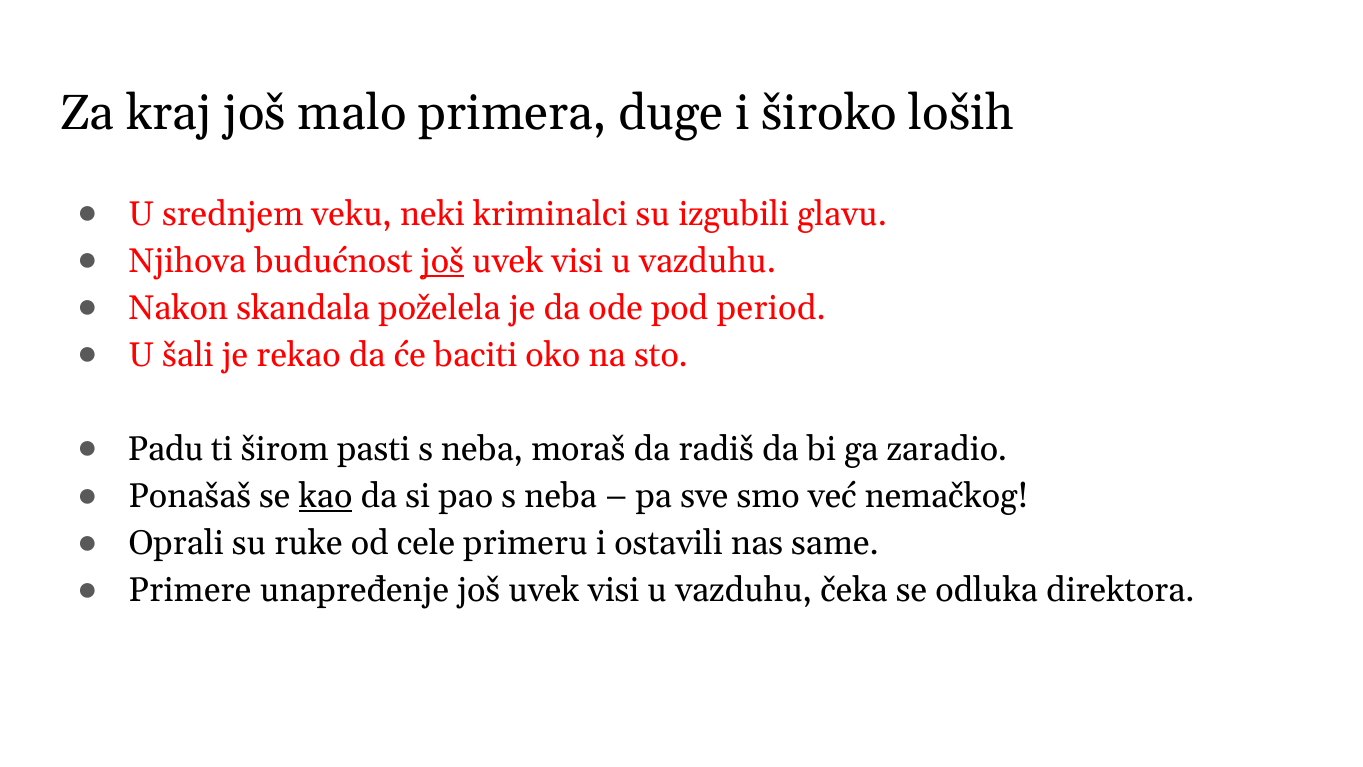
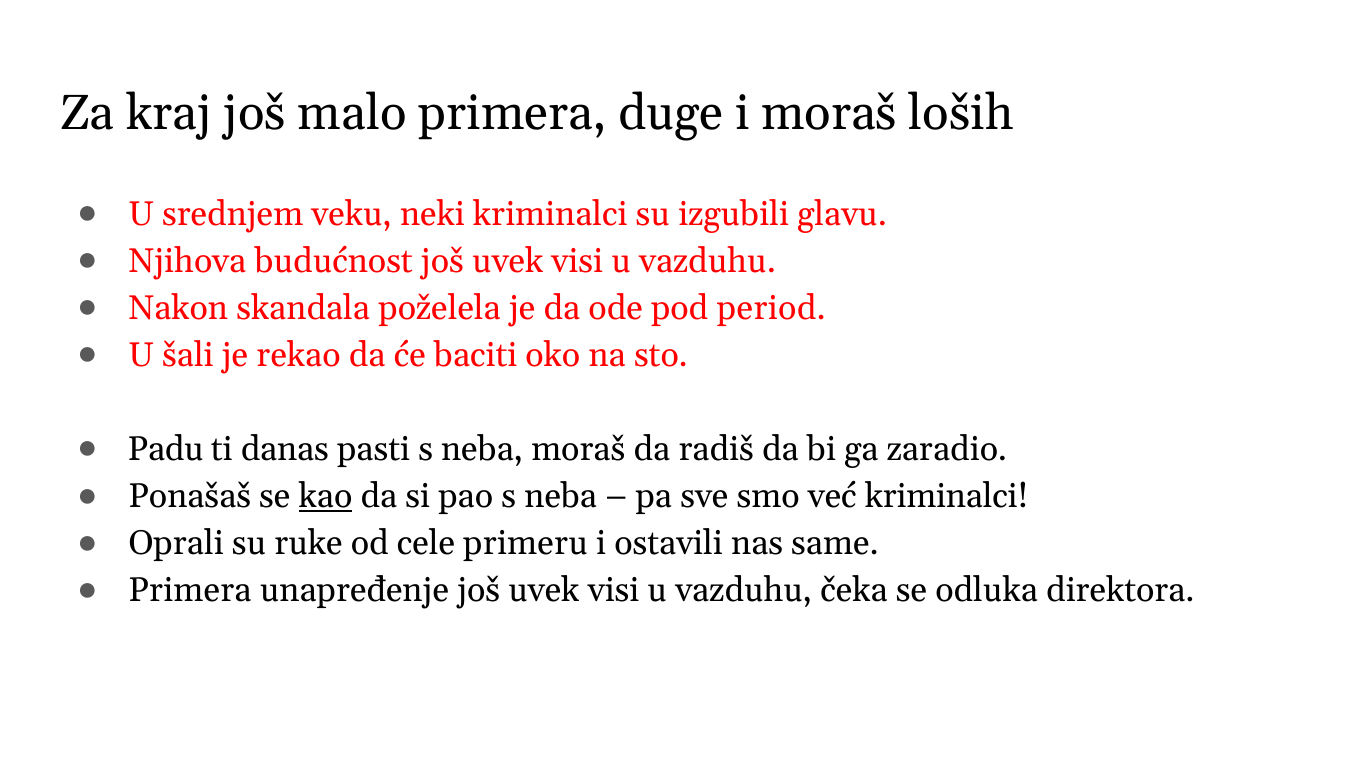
i široko: široko -> moraš (829, 113)
još underline: present -> none (442, 261)
širom: širom -> danas (285, 449)
već nemačkog: nemačkog -> kriminalci (947, 496)
Primere: Primere -> Primera (190, 590)
